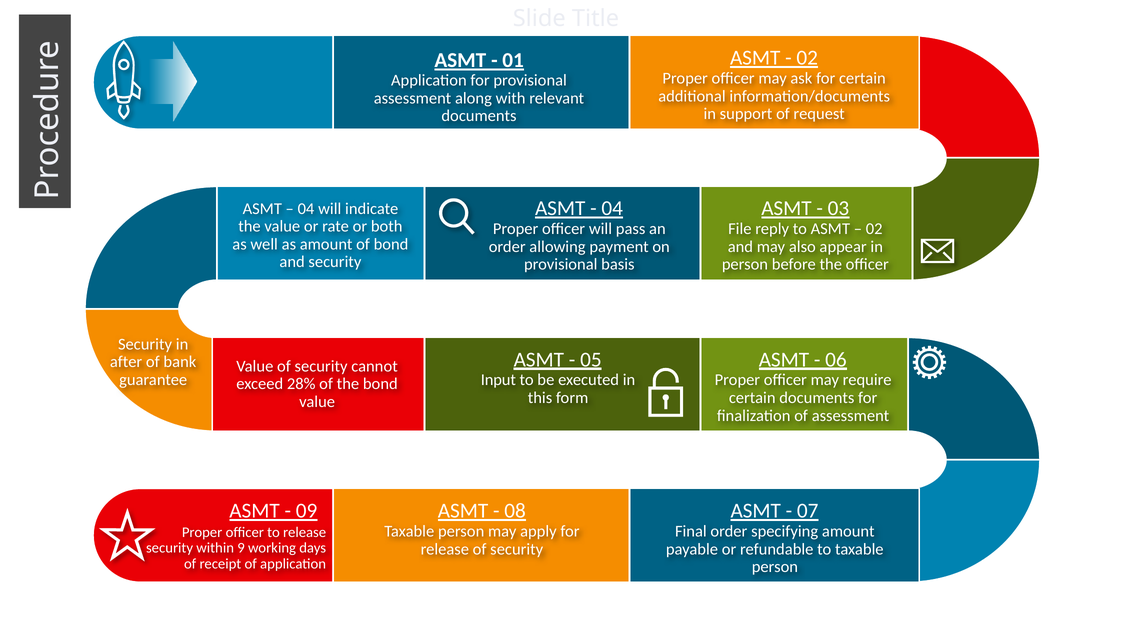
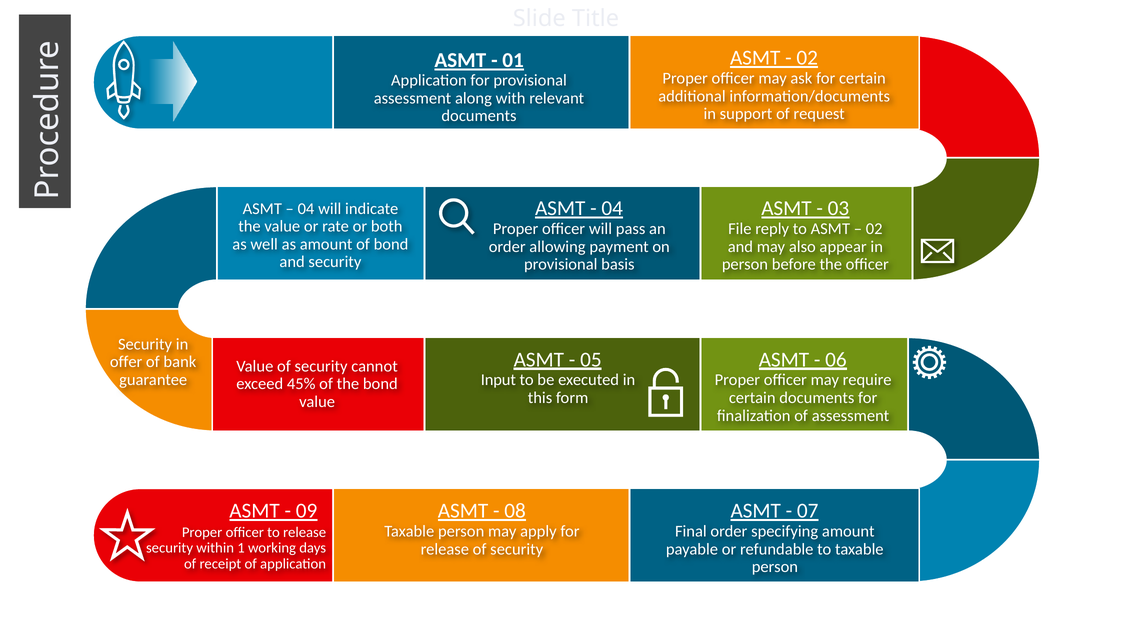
after: after -> offer (126, 362)
28%: 28% -> 45% (301, 384)
9: 9 -> 1 (241, 549)
